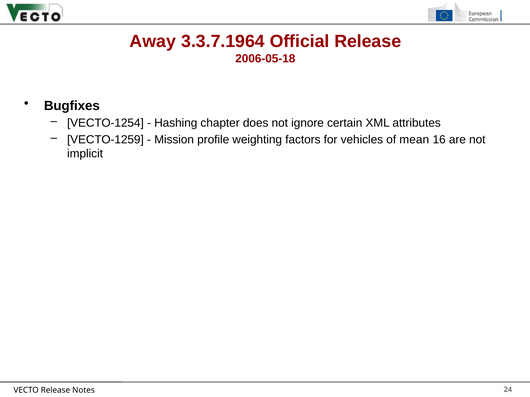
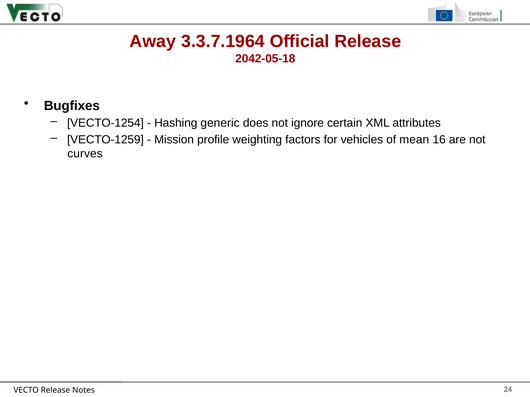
2006-05-18: 2006-05-18 -> 2042-05-18 (265, 59)
chapter: chapter -> generic (220, 123)
implicit: implicit -> curves (85, 154)
